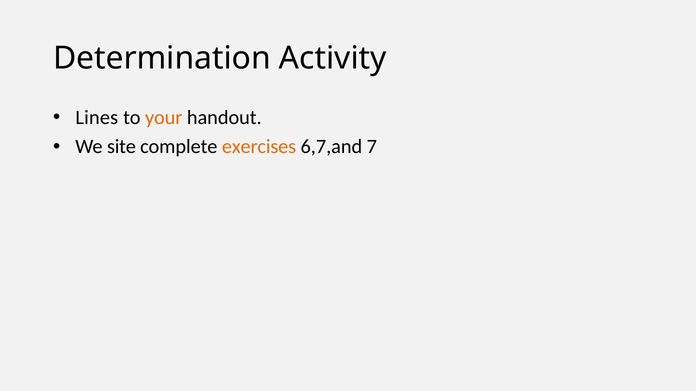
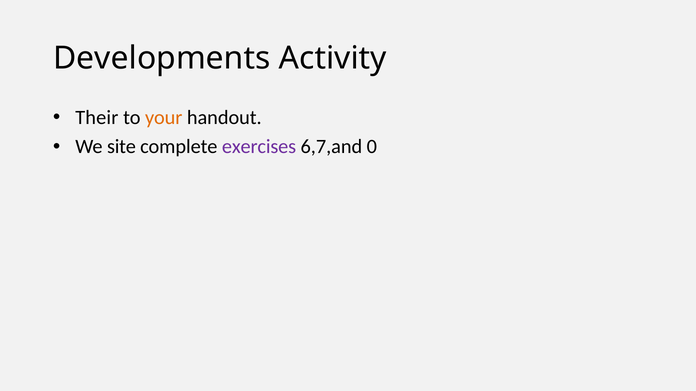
Determination: Determination -> Developments (162, 58)
Lines: Lines -> Their (97, 118)
exercises colour: orange -> purple (259, 147)
7: 7 -> 0 (372, 147)
